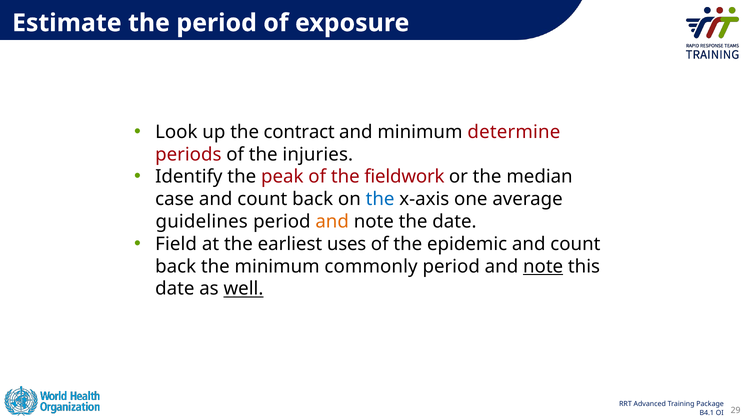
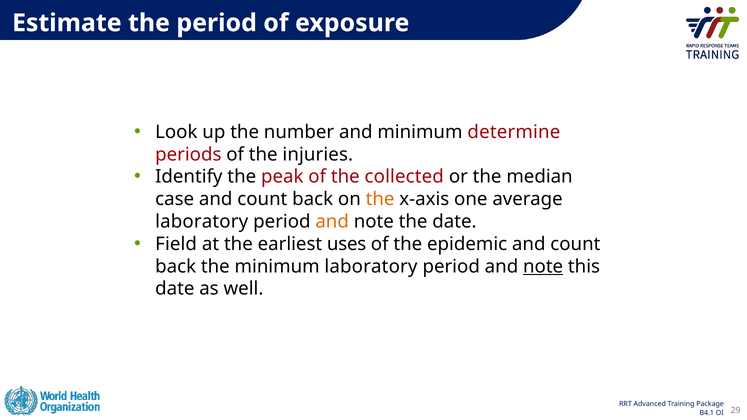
contract: contract -> number (299, 132)
fieldwork: fieldwork -> collected (404, 177)
the colour: blue -> orange (380, 199)
guidelines: guidelines -> laboratory (202, 222)
minimum commonly: commonly -> laboratory (371, 267)
well underline: present -> none (243, 289)
